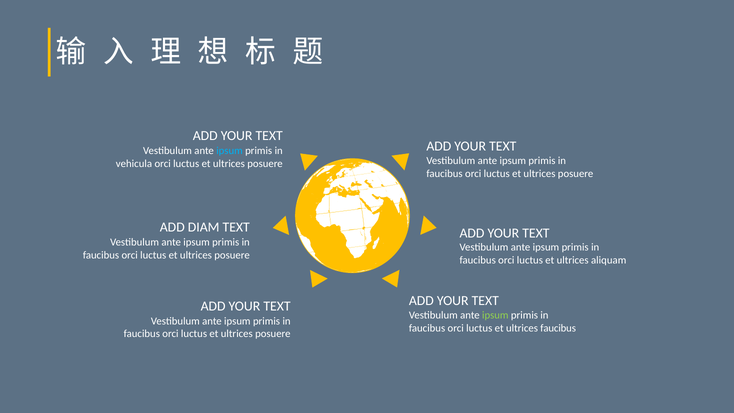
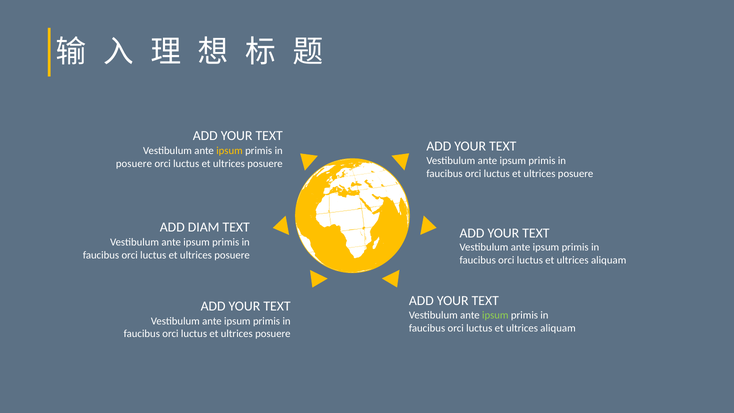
ipsum colour: light blue -> yellow (229, 151)
vehicula: vehicula -> posuere (134, 164)
faucibus: faucibus -> aliquam (558, 328)
